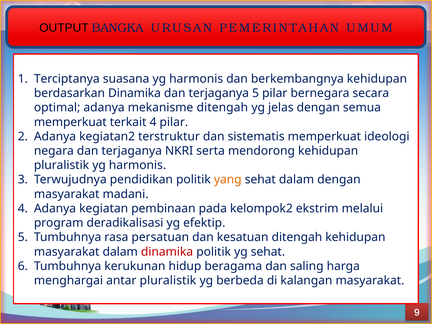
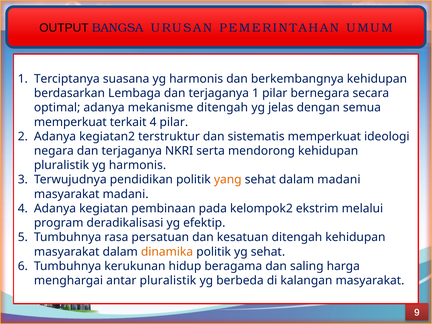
BANGKA: BANGKA -> BANGSA (117, 28)
berdasarkan Dinamika: Dinamika -> Lembaga (134, 93)
terjaganya 5: 5 -> 1 (256, 93)
dalam dengan: dengan -> madani (339, 180)
dinamika colour: red -> orange (167, 252)
